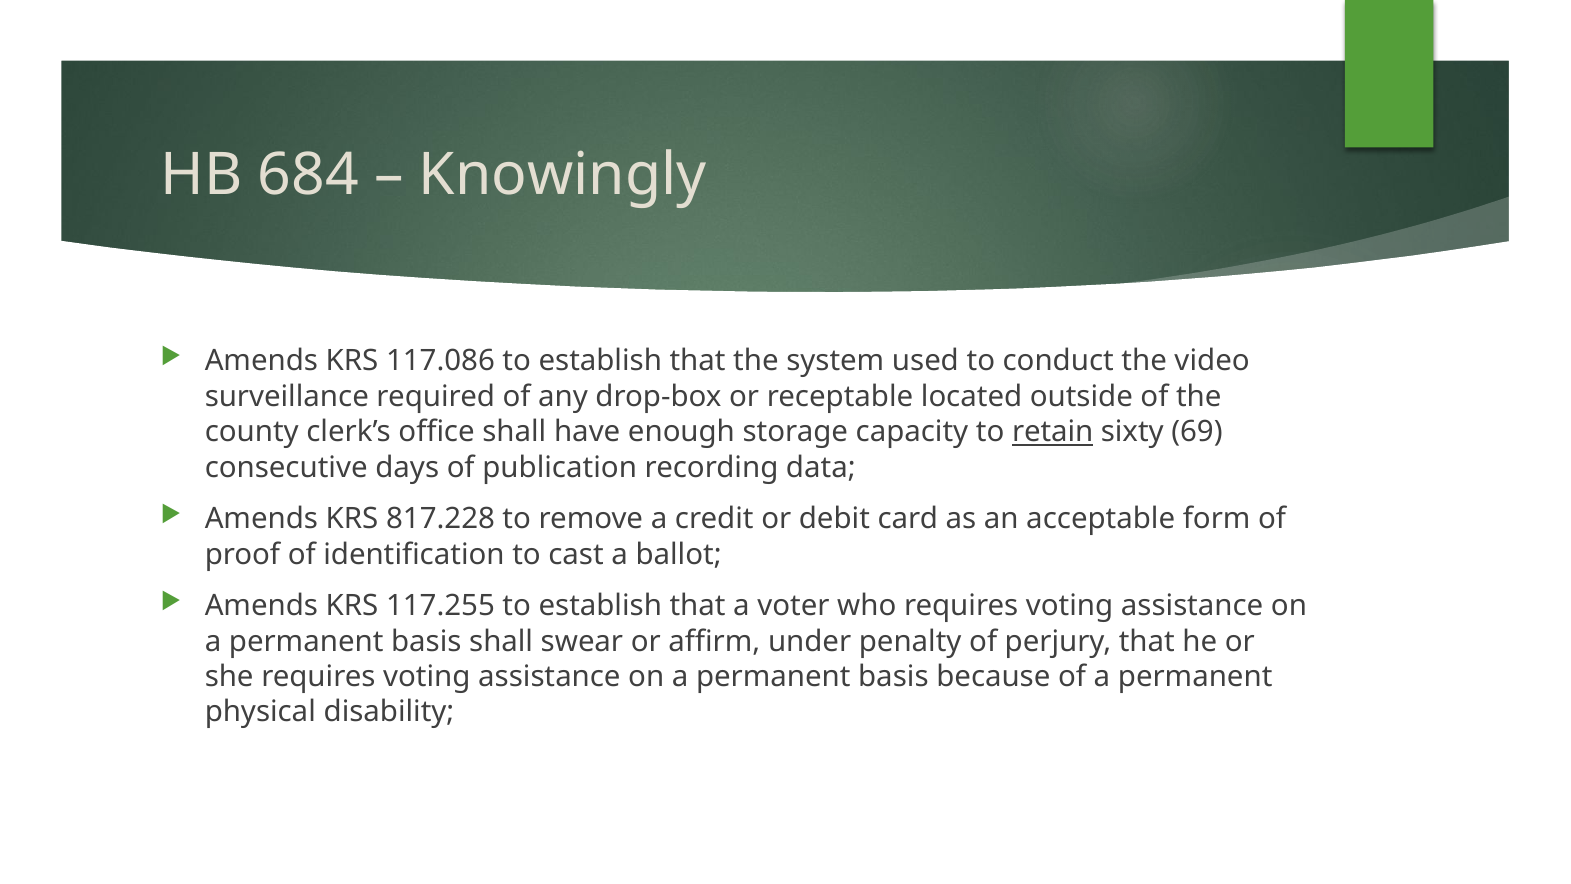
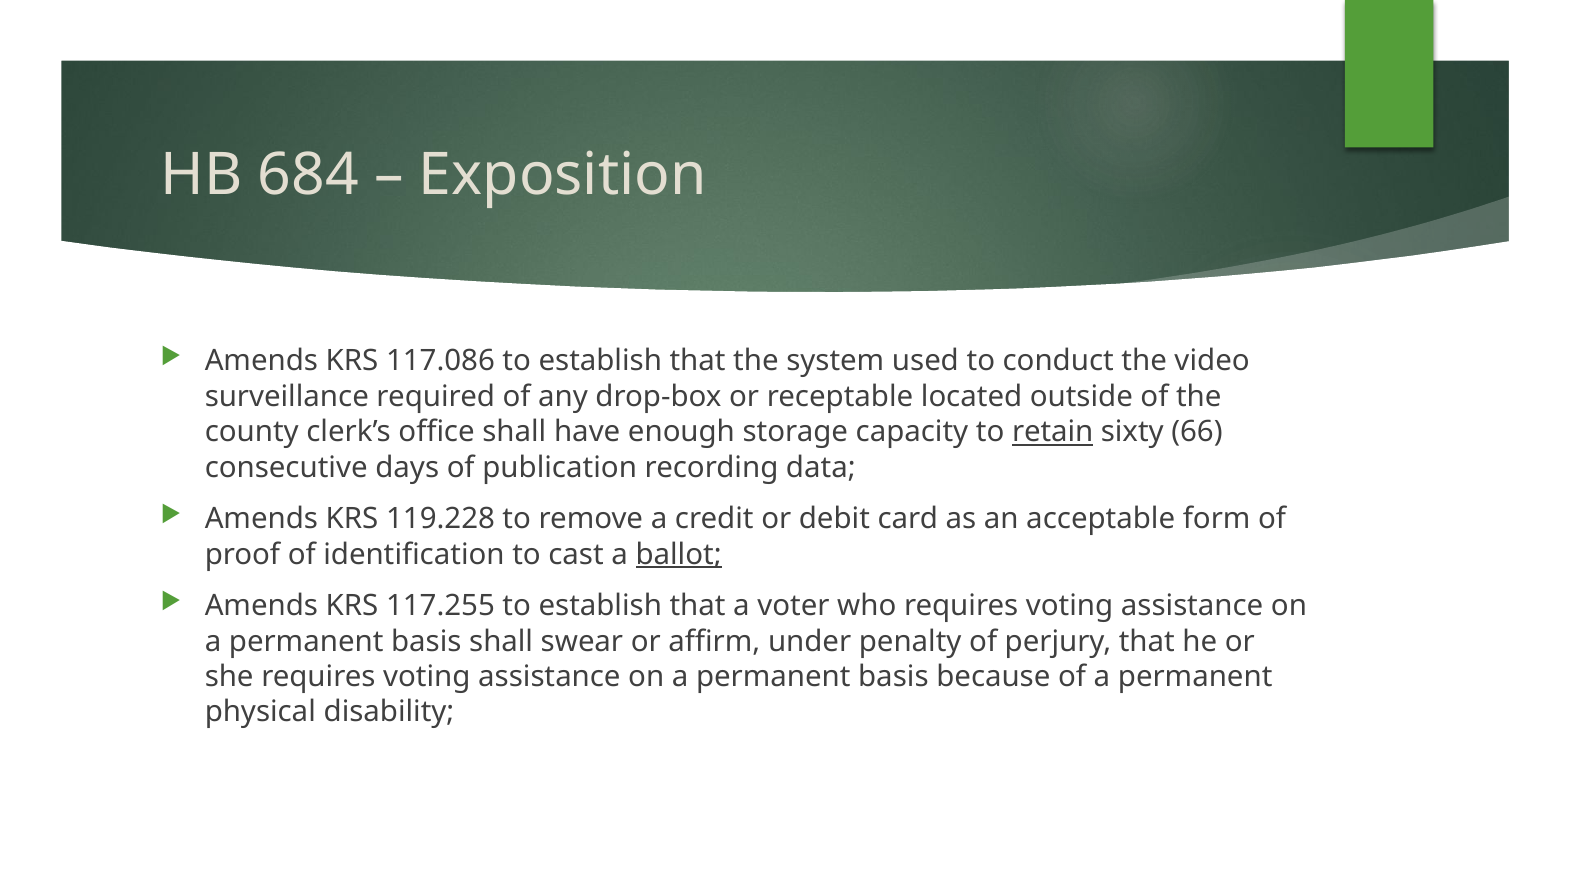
Knowingly: Knowingly -> Exposition (563, 175)
69: 69 -> 66 (1197, 432)
817.228: 817.228 -> 119.228 (441, 519)
ballot underline: none -> present (679, 554)
